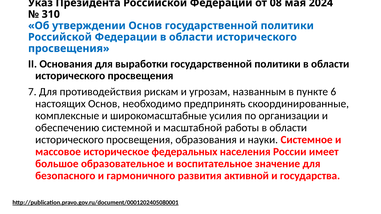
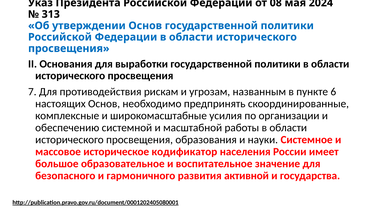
310: 310 -> 313 (51, 14)
федеральных: федеральных -> кодификатор (184, 152)
